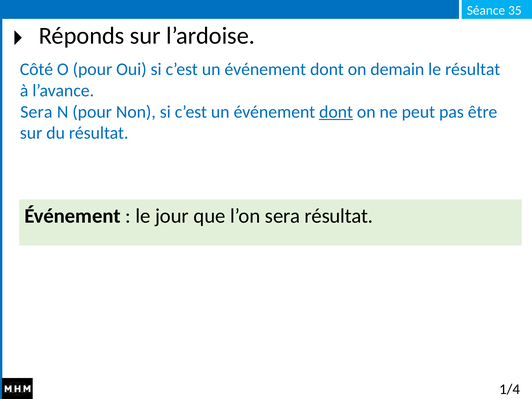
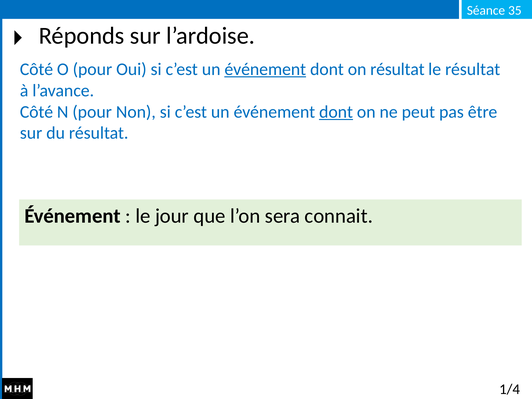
événement underline: none -> present (265, 69)
on demain: demain -> résultat (397, 69)
Sera: Sera -> Côté (36, 112)
sera résultat: résultat -> connait (339, 216)
